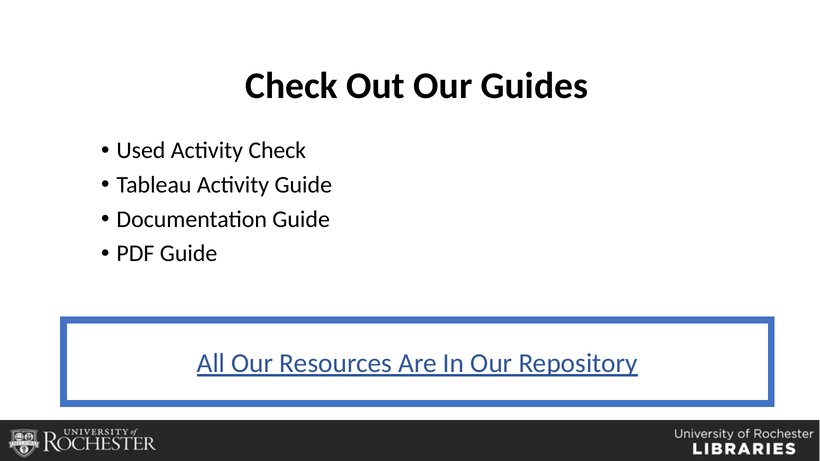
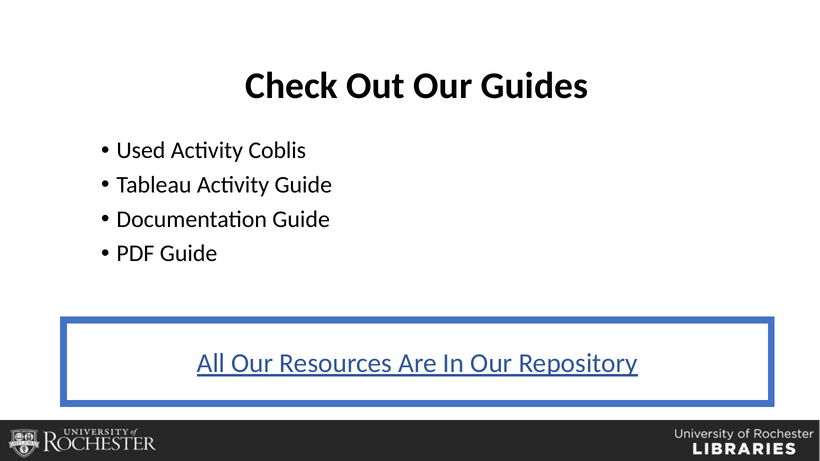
Activity Check: Check -> Coblis (277, 151)
